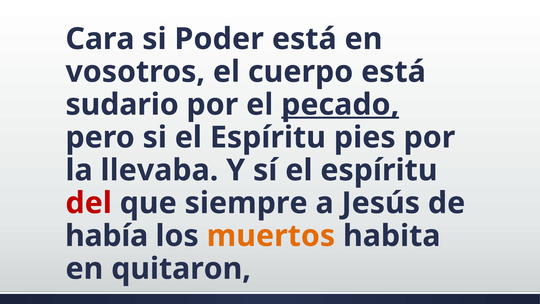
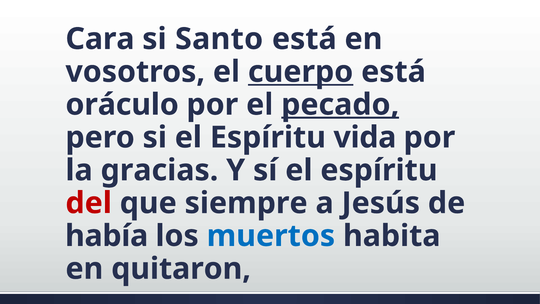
Poder: Poder -> Santo (219, 39)
cuerpo underline: none -> present (301, 72)
sudario: sudario -> oráculo (122, 105)
pies: pies -> vida (365, 137)
llevaba: llevaba -> gracias (159, 170)
muertos colour: orange -> blue (271, 236)
